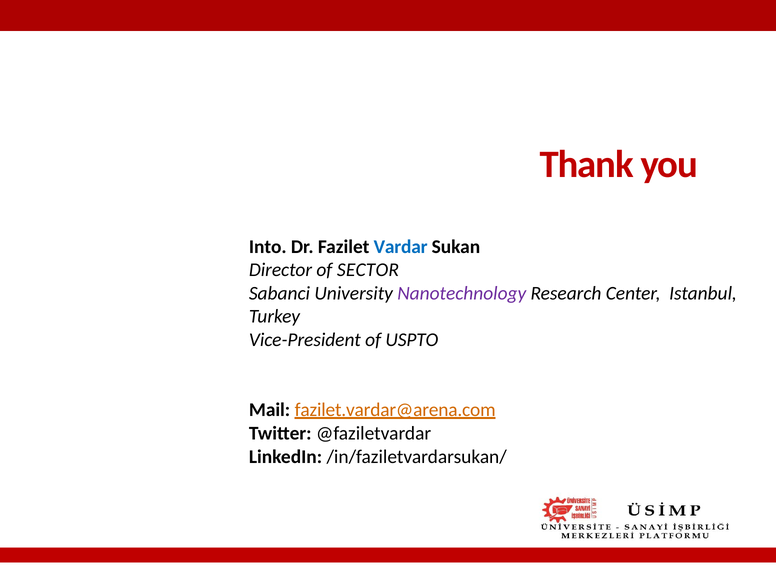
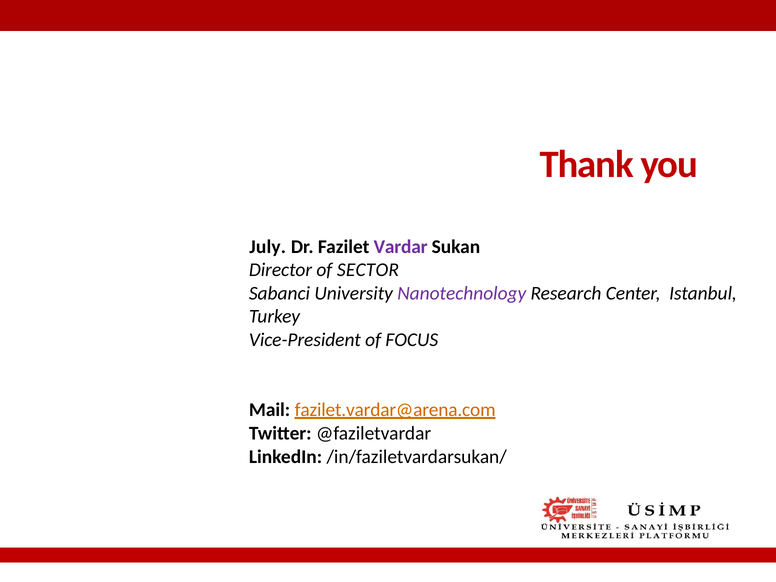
Into: Into -> July (268, 247)
Vardar colour: blue -> purple (401, 247)
USPTO: USPTO -> FOCUS (412, 340)
